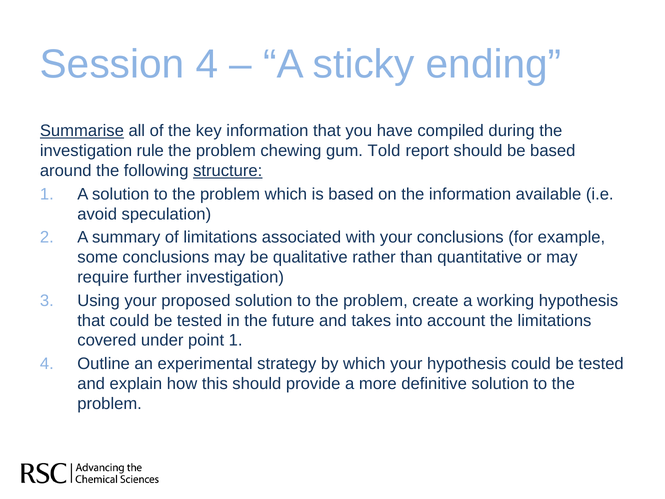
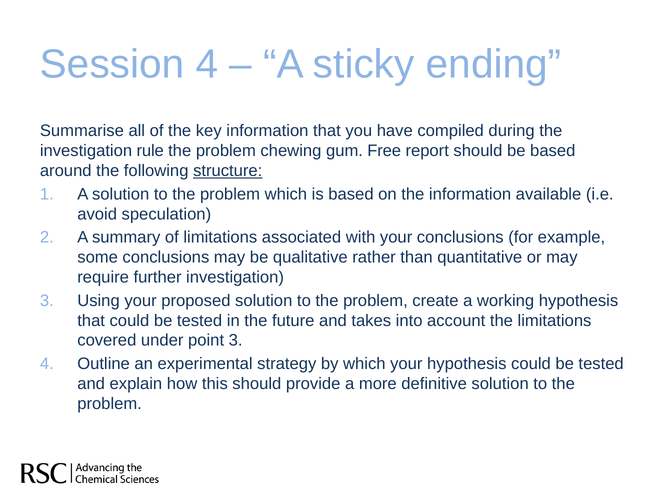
Summarise underline: present -> none (82, 131)
Told: Told -> Free (384, 151)
point 1: 1 -> 3 (236, 340)
